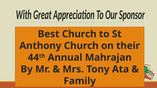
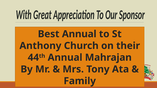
Best Church: Church -> Annual (79, 34)
